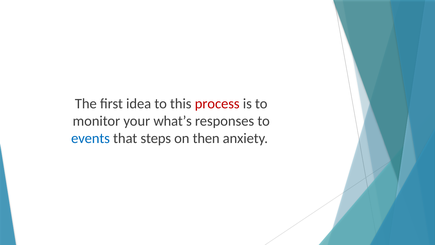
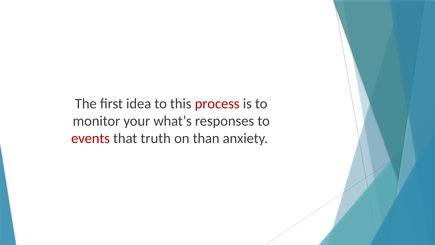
events colour: blue -> red (91, 138)
steps: steps -> truth (156, 138)
then: then -> than (206, 138)
